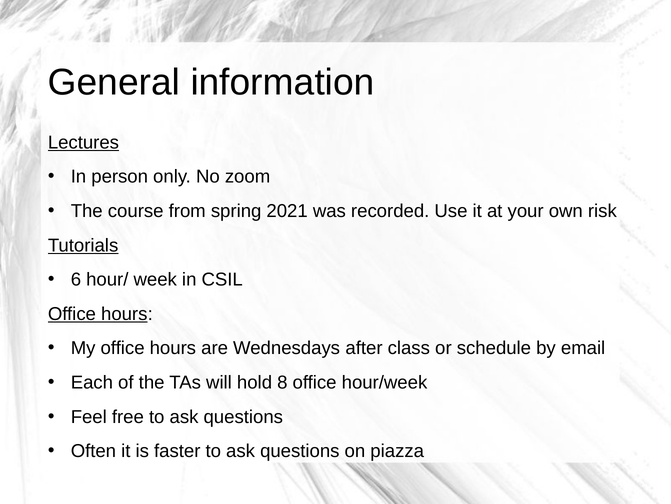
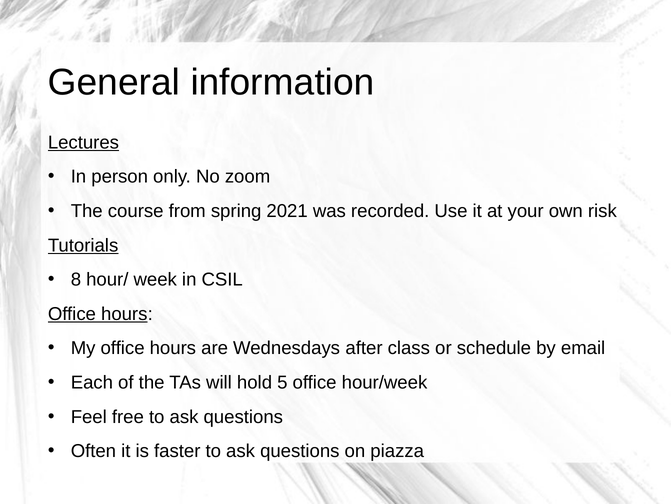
6: 6 -> 8 (76, 279)
8: 8 -> 5 (282, 382)
